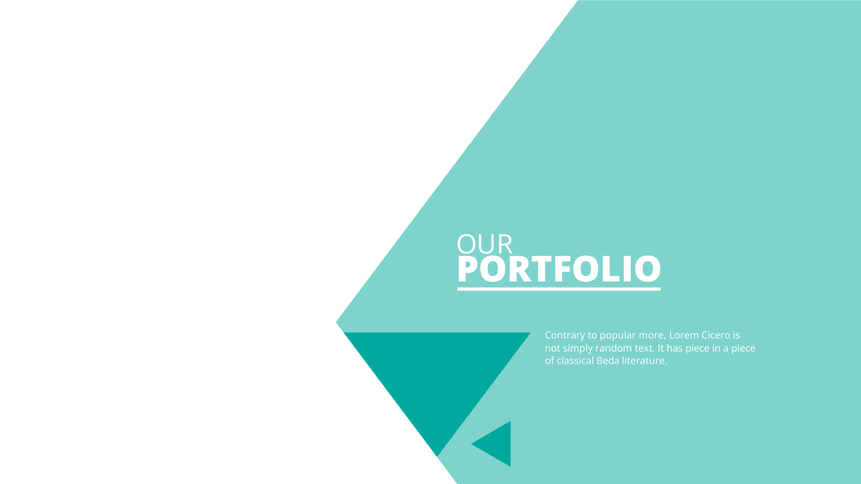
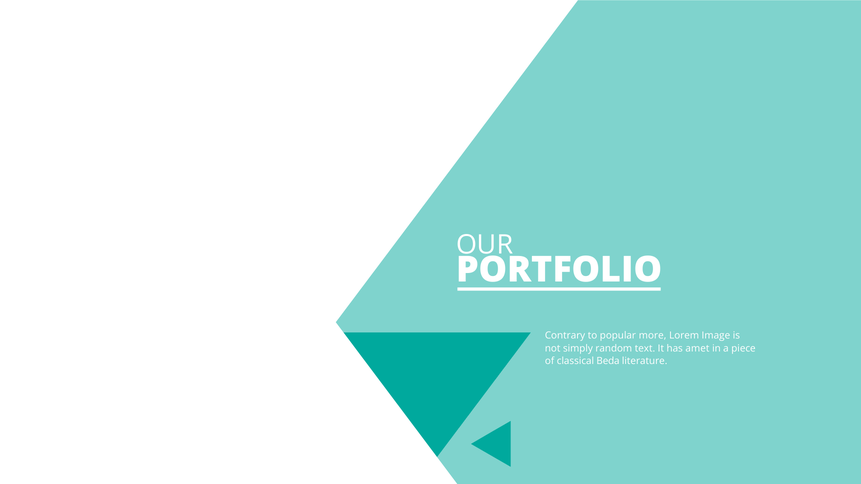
Cicero: Cicero -> Image (716, 336)
has piece: piece -> amet (697, 348)
